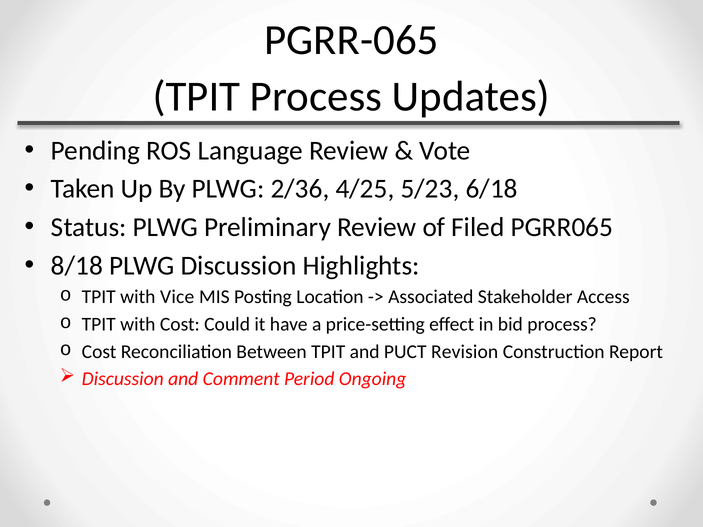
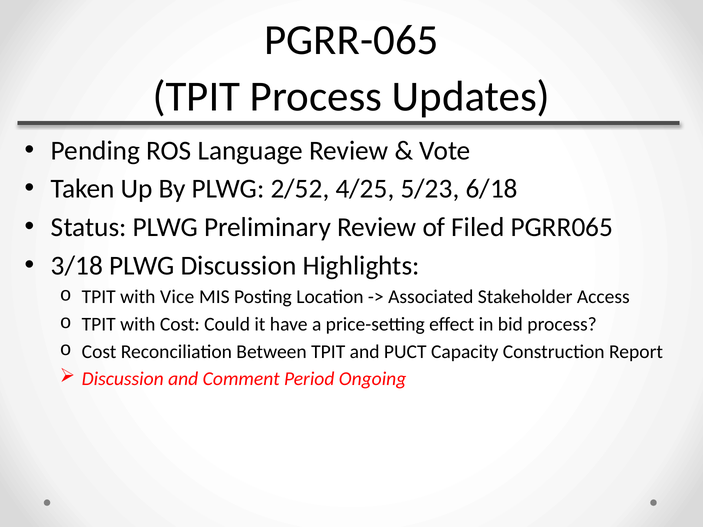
2/36: 2/36 -> 2/52 (300, 189)
8/18: 8/18 -> 3/18 (77, 266)
Revision: Revision -> Capacity (465, 352)
